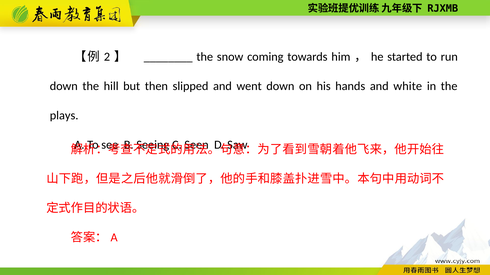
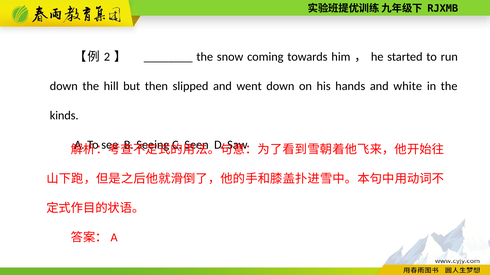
plays: plays -> kinds (64, 116)
